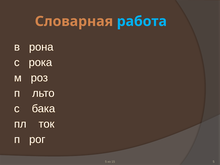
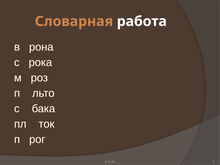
работа colour: light blue -> white (142, 21)
